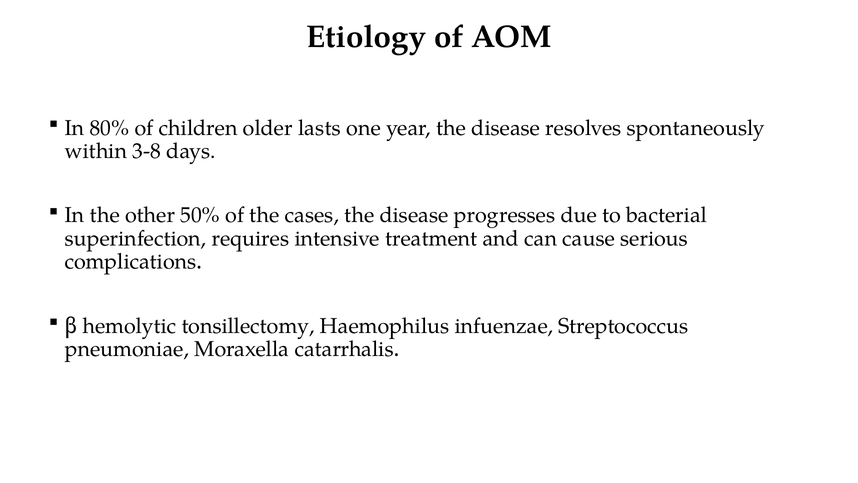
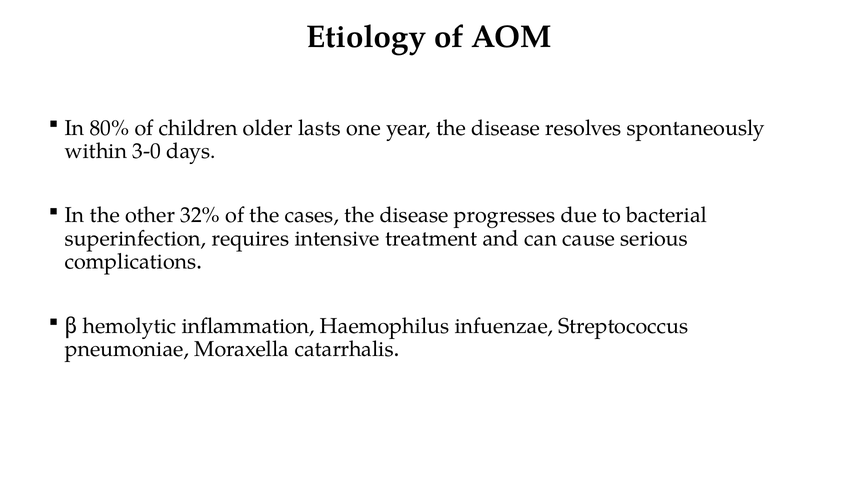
3-8: 3-8 -> 3-0 (147, 151)
50%: 50% -> 32% (200, 215)
tonsillectomy: tonsillectomy -> inflammation (248, 326)
